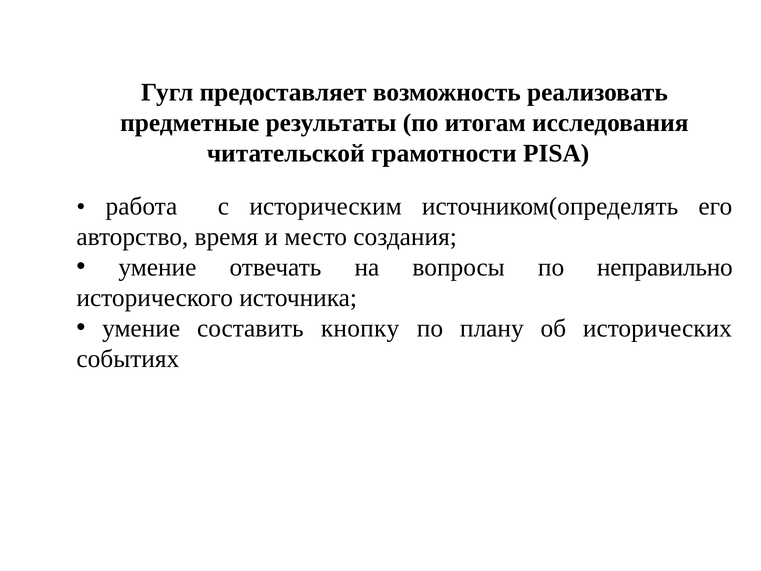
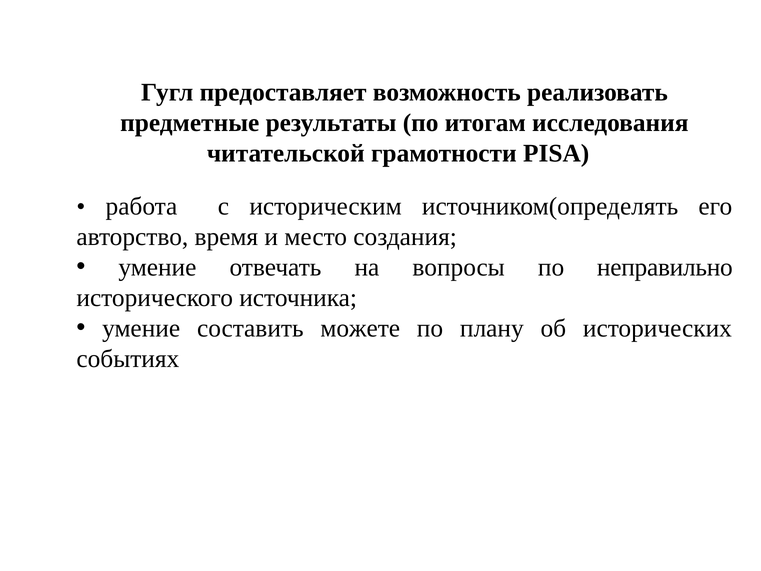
кнопку: кнопку -> можете (360, 328)
